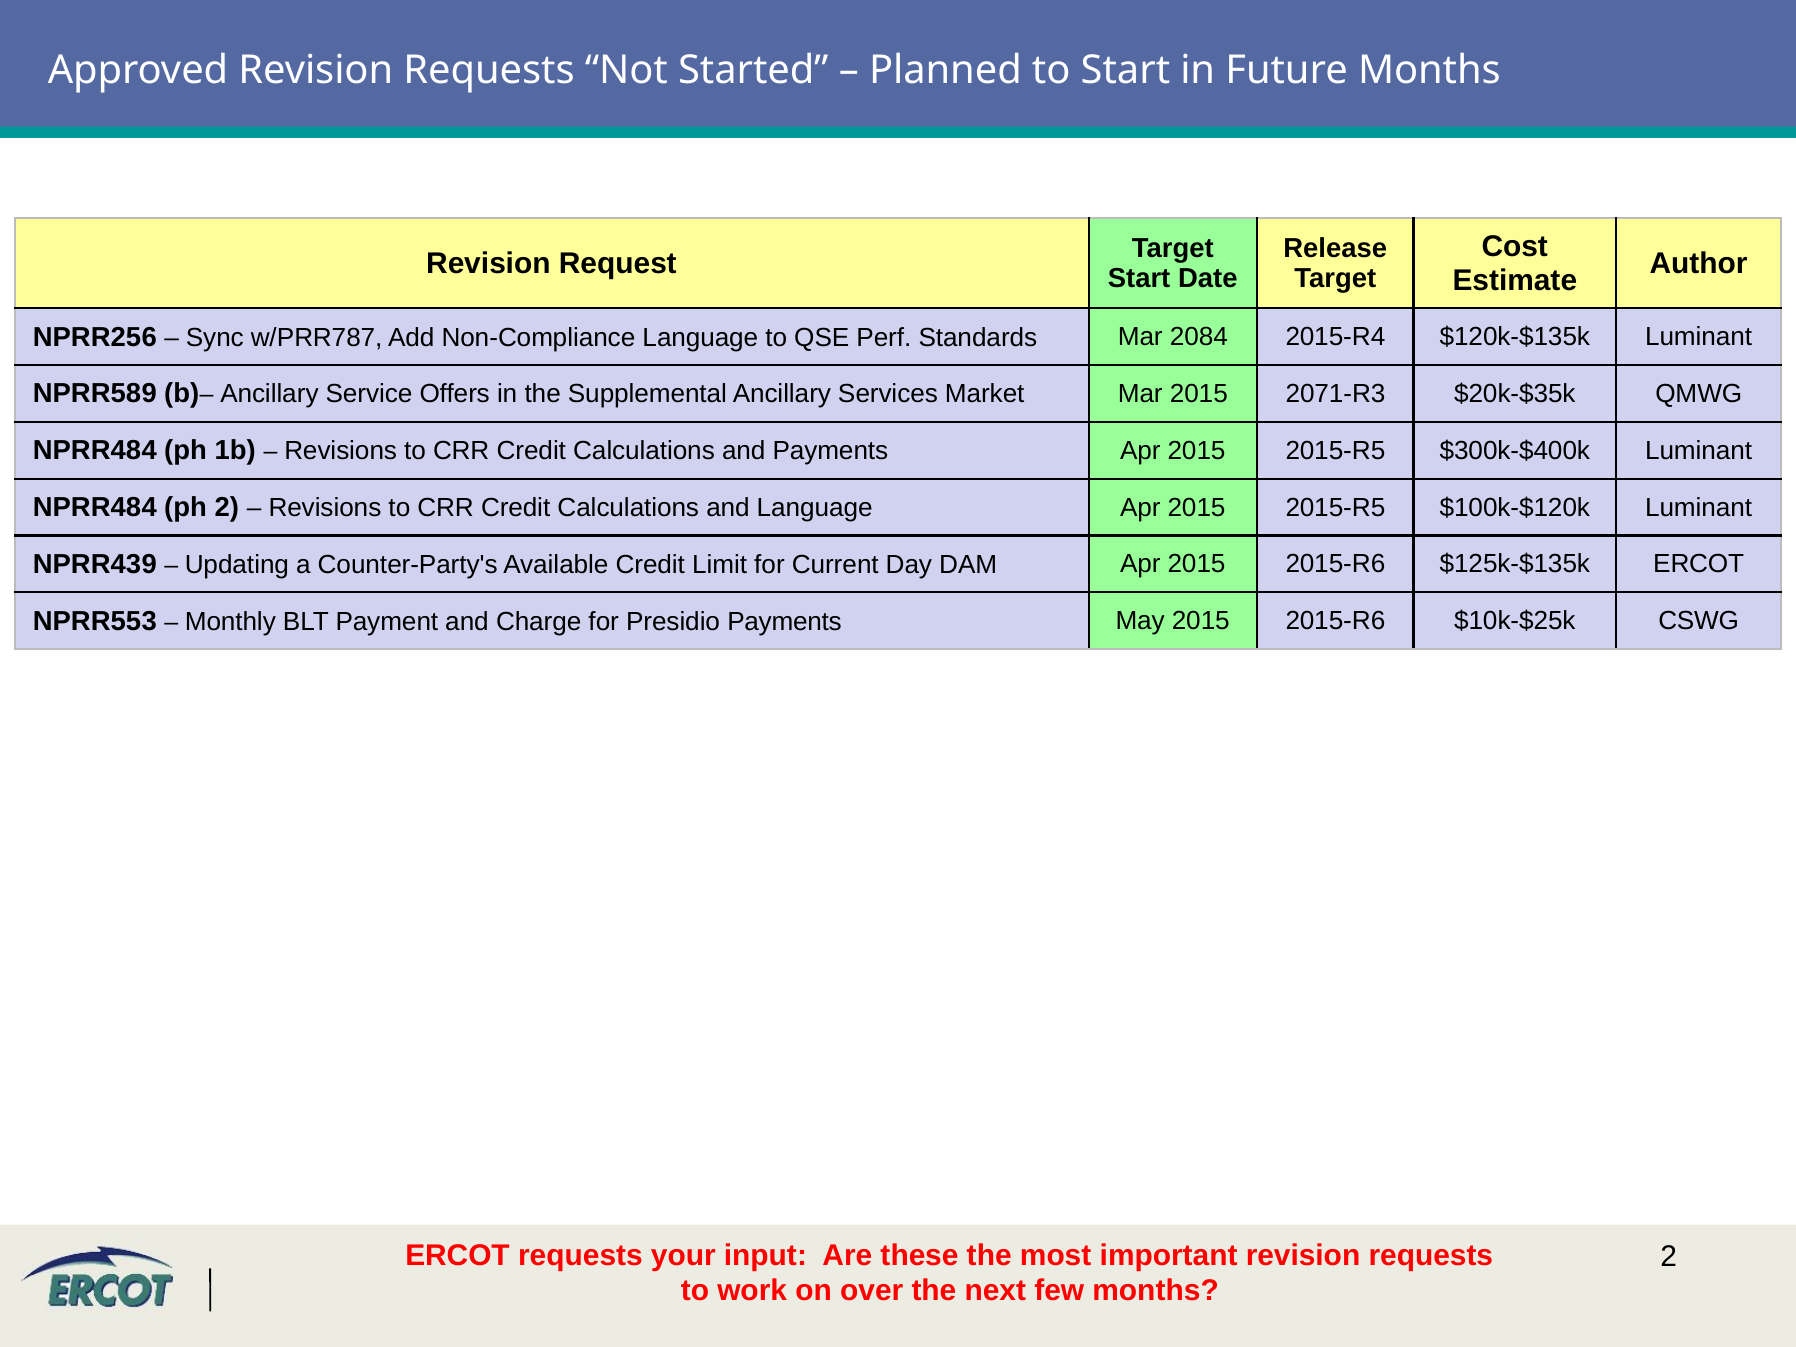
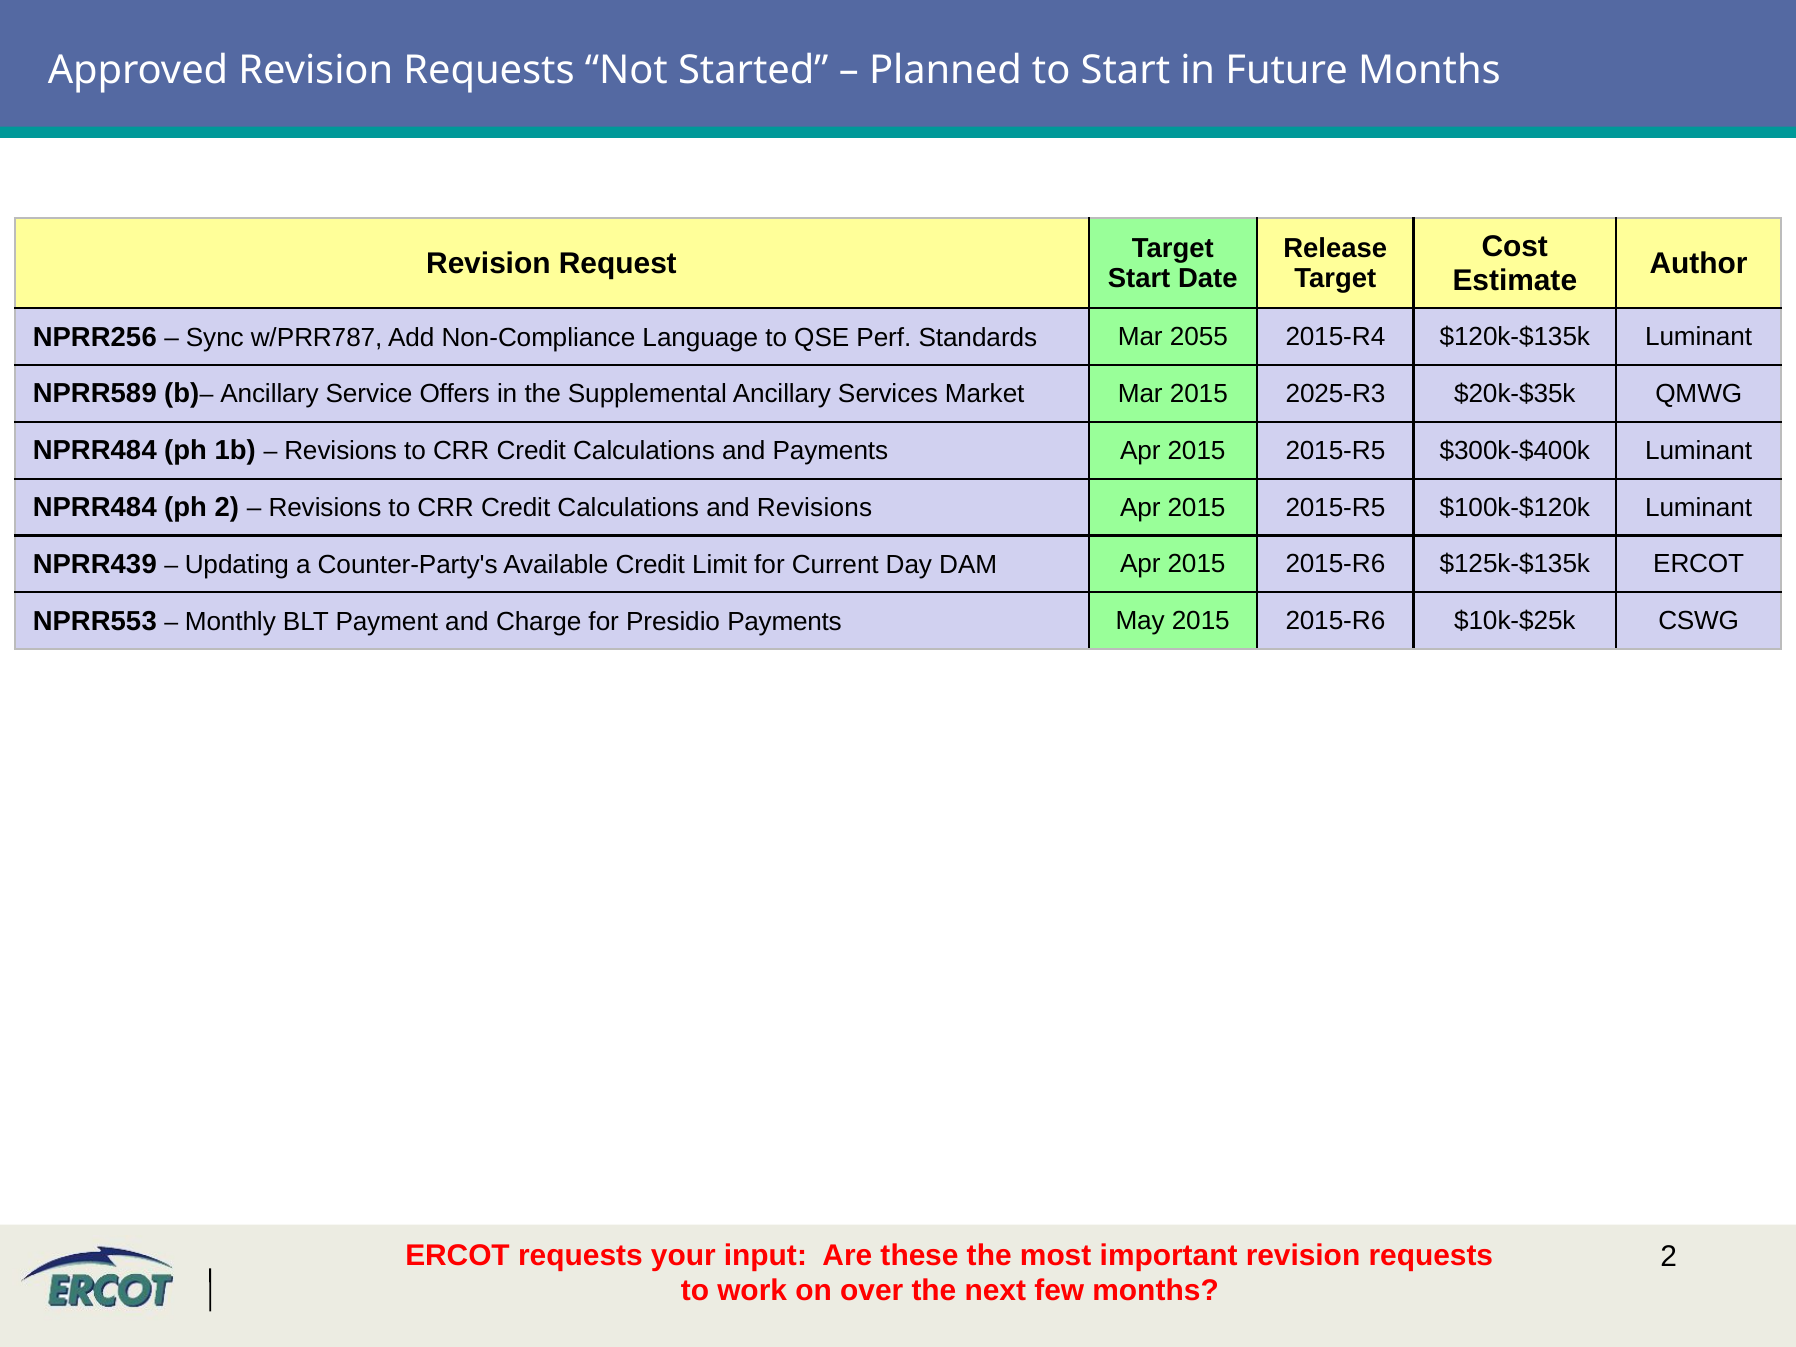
2084: 2084 -> 2055 (1199, 337)
2071-R3: 2071-R3 -> 2025-R3 (1335, 394)
and Language: Language -> Revisions (815, 508)
